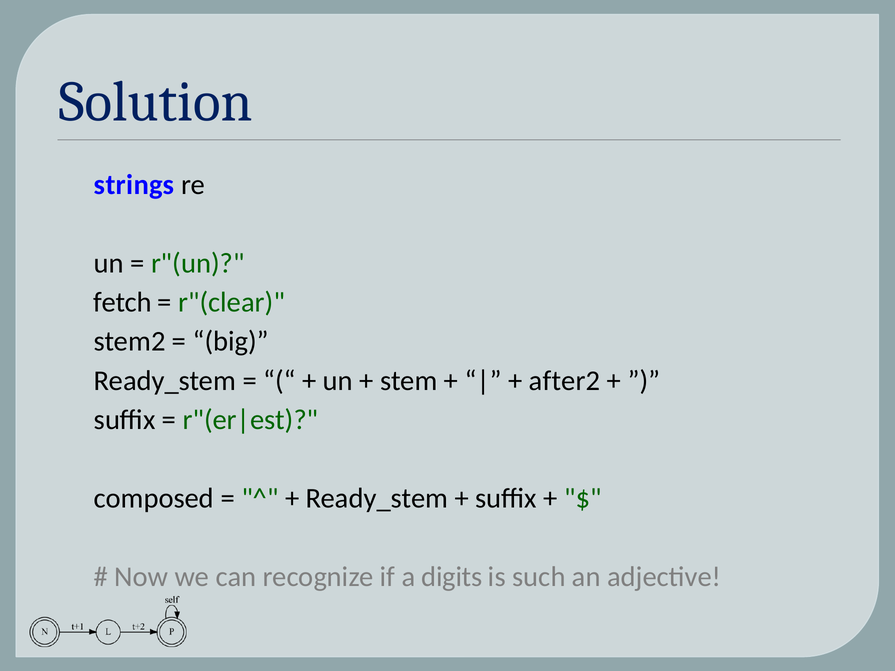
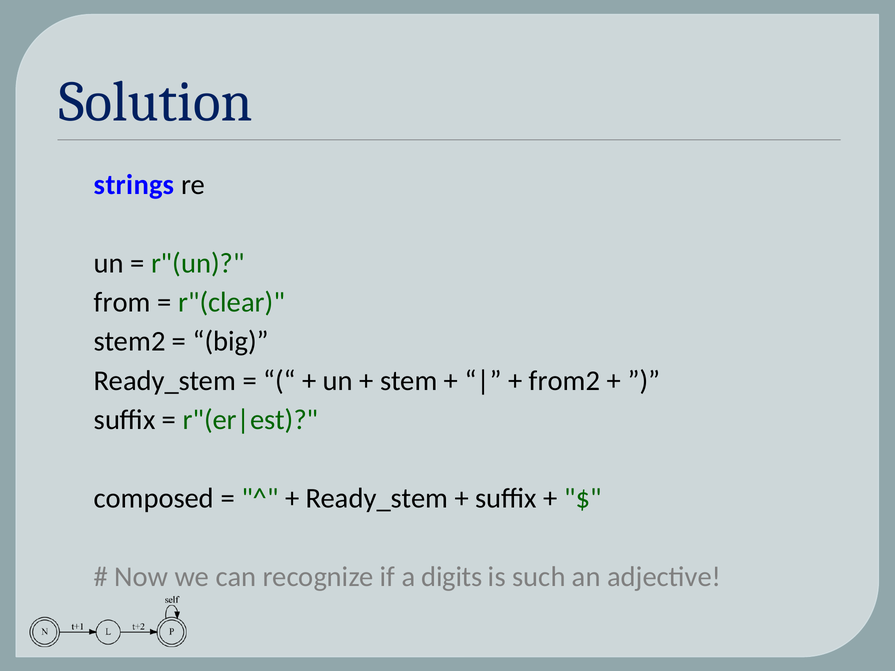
fetch: fetch -> from (122, 302)
after2: after2 -> from2 (565, 381)
